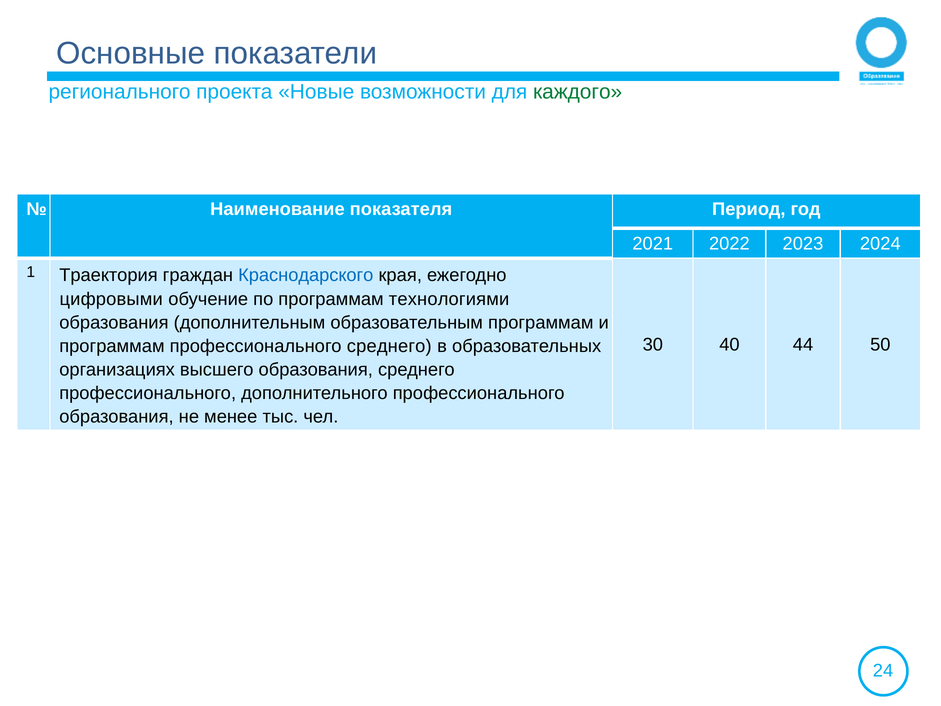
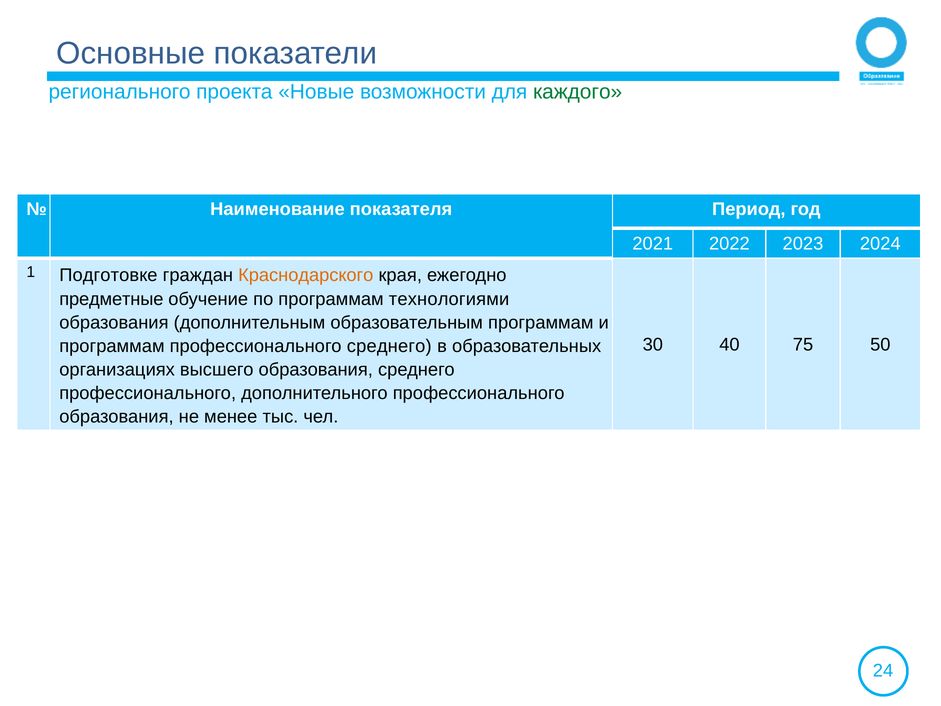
Траектория: Траектория -> Подготовке (108, 275)
Краснодарского colour: blue -> orange (306, 275)
цифровыми: цифровыми -> предметные (111, 299)
44: 44 -> 75 (803, 344)
